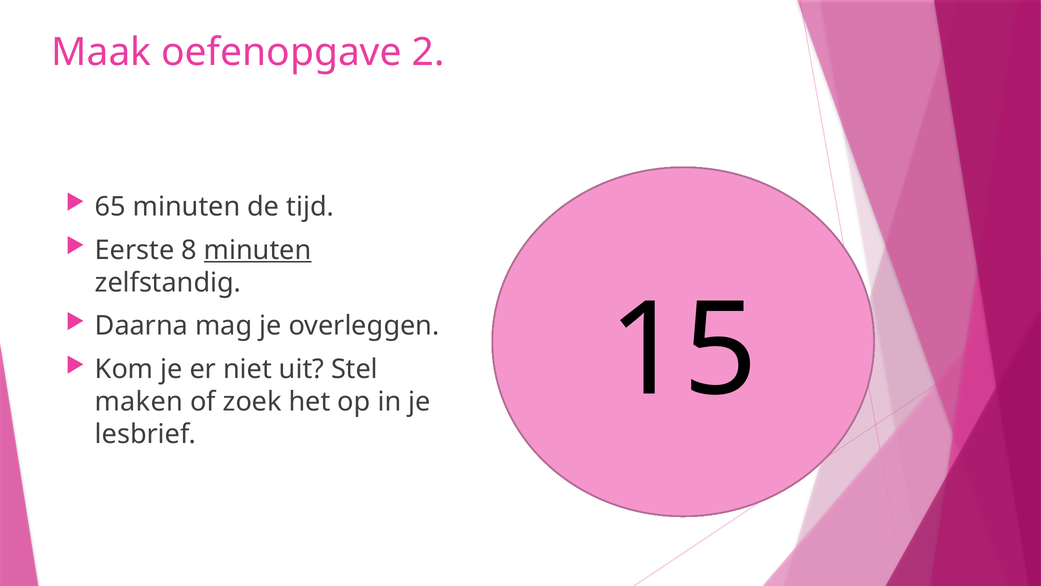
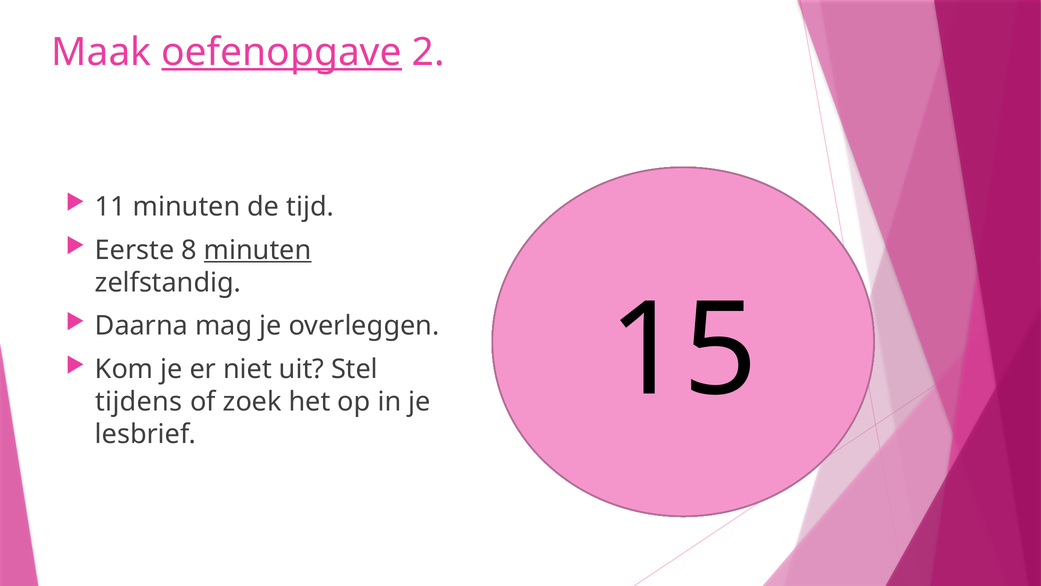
oefenopgave underline: none -> present (282, 52)
65: 65 -> 11 (110, 207)
maken: maken -> tijdens (139, 402)
